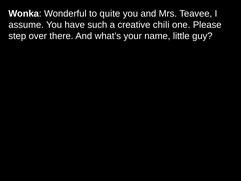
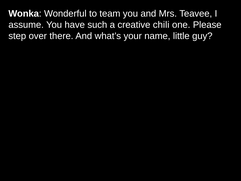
quite: quite -> team (110, 13)
